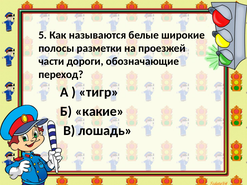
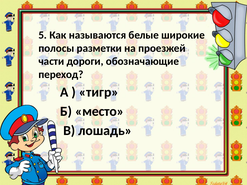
какие: какие -> место (100, 112)
